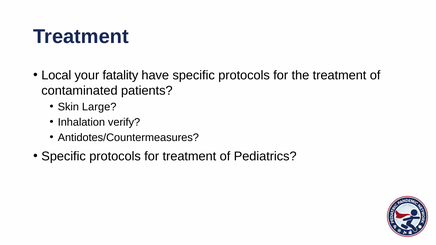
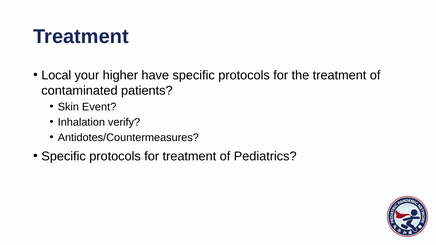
fatality: fatality -> higher (120, 75)
Large: Large -> Event (99, 107)
